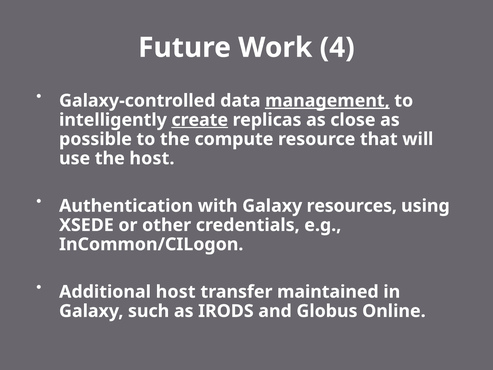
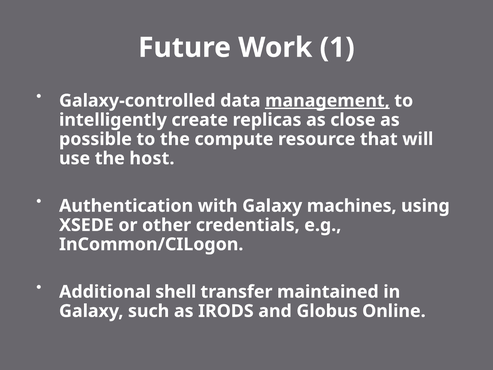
4: 4 -> 1 (337, 48)
create underline: present -> none (200, 120)
resources: resources -> machines (352, 206)
Additional host: host -> shell (176, 292)
